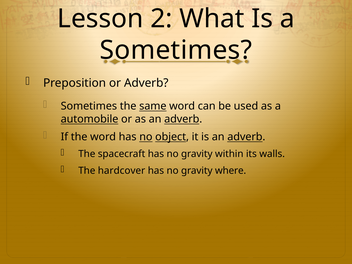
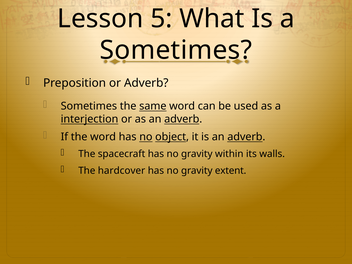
2: 2 -> 5 (161, 19)
automobile: automobile -> interjection (90, 119)
where: where -> extent (231, 171)
